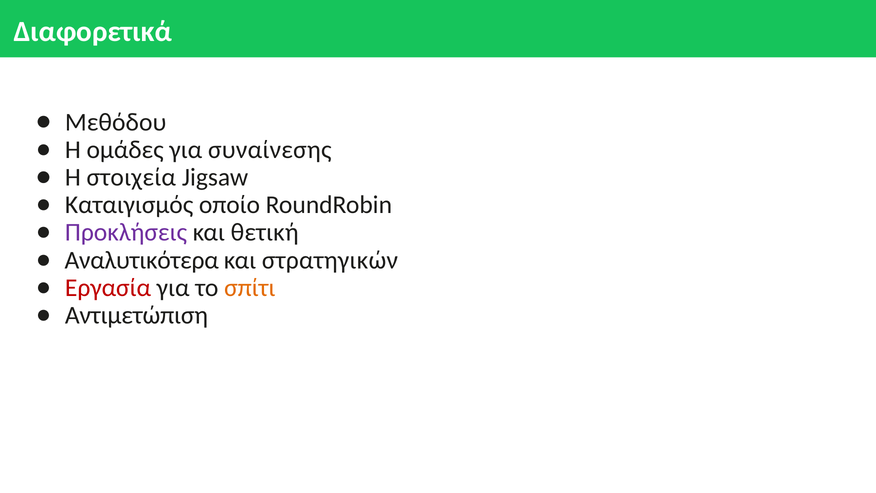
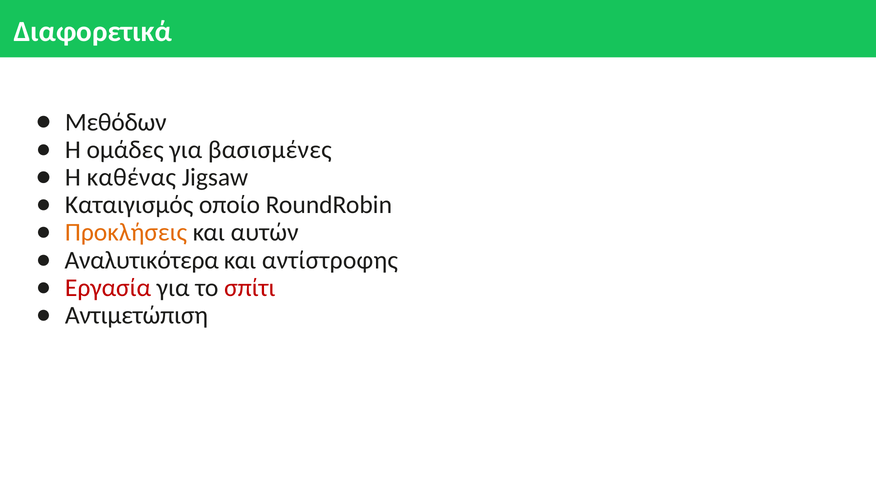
Μεθόδου: Μεθόδου -> Μεθόδων (116, 122)
συναίνεσης: συναίνεσης -> βασισμένες (270, 150)
στοιχεία: στοιχεία -> καθένας (131, 177)
Προκλήσεις colour: purple -> orange (126, 232)
θετική: θετική -> αυτών (265, 232)
στρατηγικών: στρατηγικών -> αντίστροφης (330, 260)
σπίτι colour: orange -> red (250, 288)
